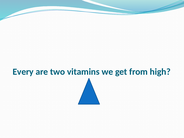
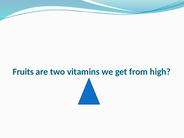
Every: Every -> Fruits (23, 72)
